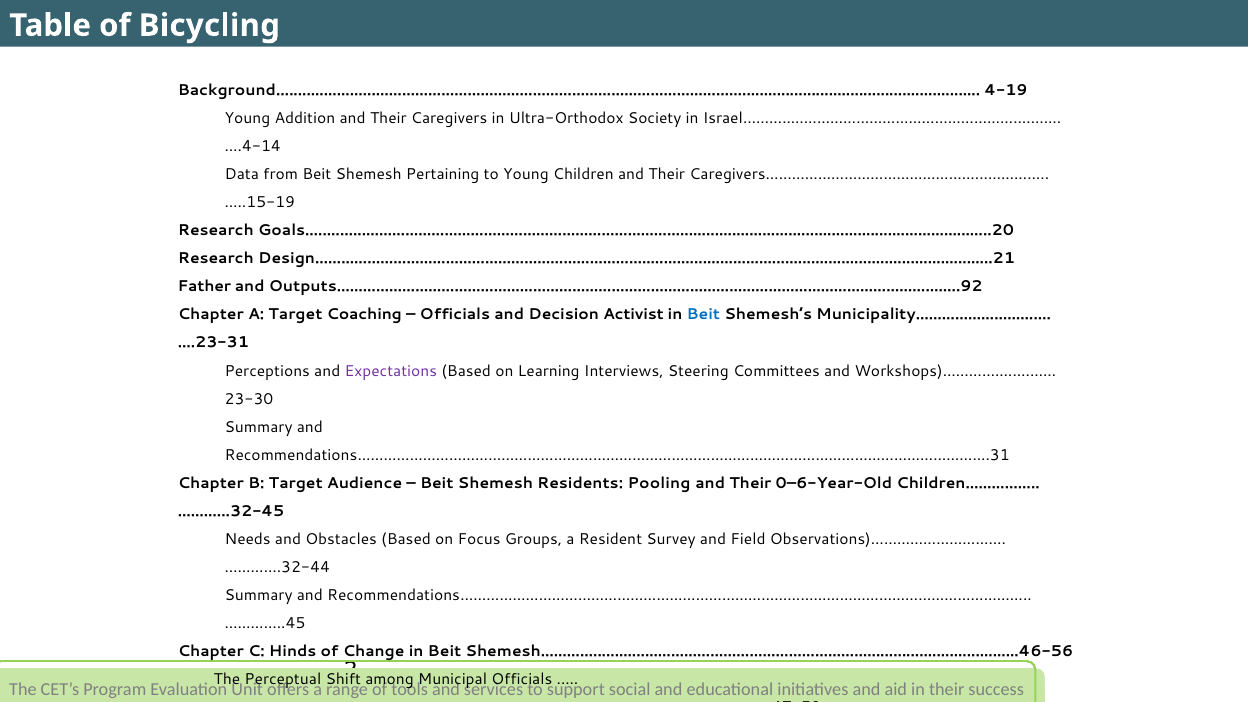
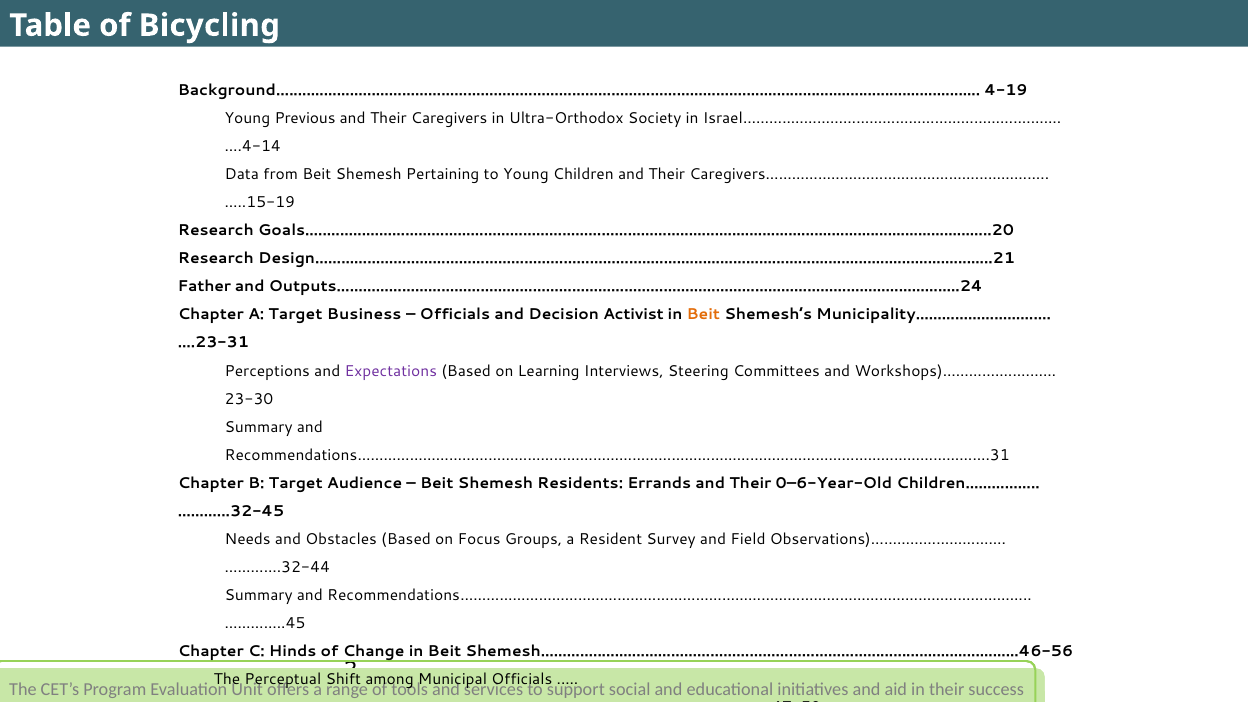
Addition: Addition -> Previous (305, 118)
Outputs……………………………………………………………………………………………………………………………..92: Outputs……………………………………………………………………………………………………………………………..92 -> Outputs……………………………………………………………………………………………………………………………..24 (626, 287)
Coaching: Coaching -> Business (364, 315)
Beit colour: blue -> orange (703, 315)
Pooling: Pooling -> Errands (659, 483)
